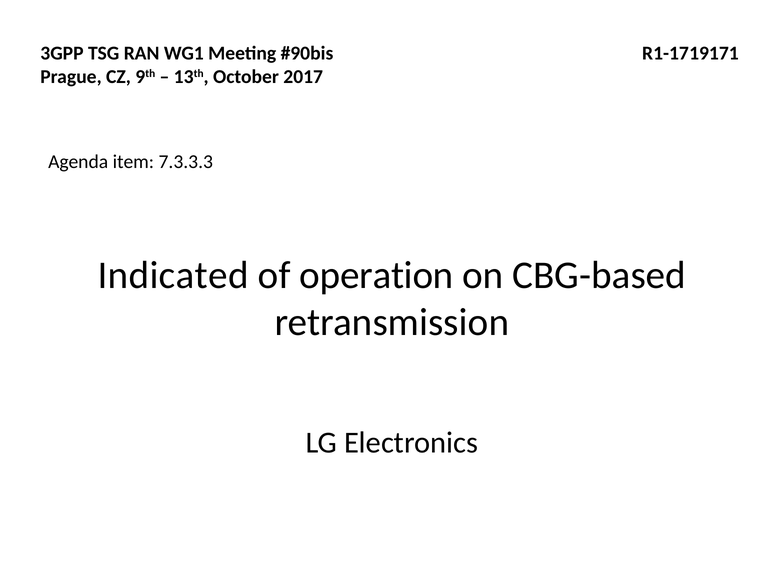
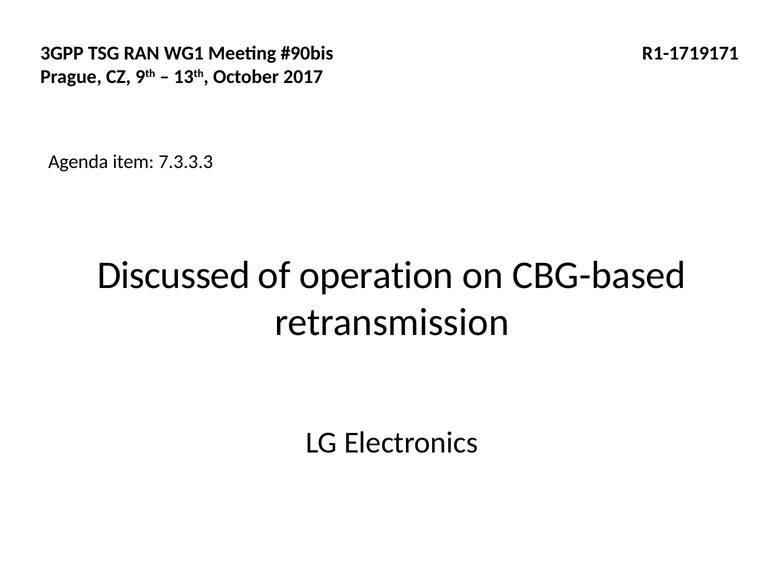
Indicated: Indicated -> Discussed (174, 276)
